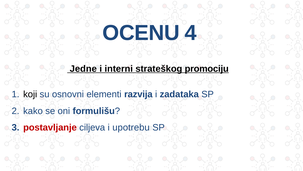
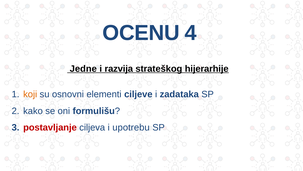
interni: interni -> razvija (119, 69)
promociju: promociju -> hijerarhije (207, 69)
koji colour: black -> orange (30, 94)
razvija: razvija -> ciljeve (138, 94)
